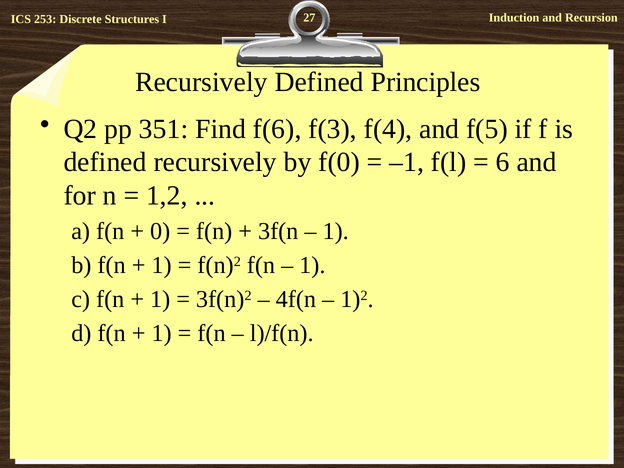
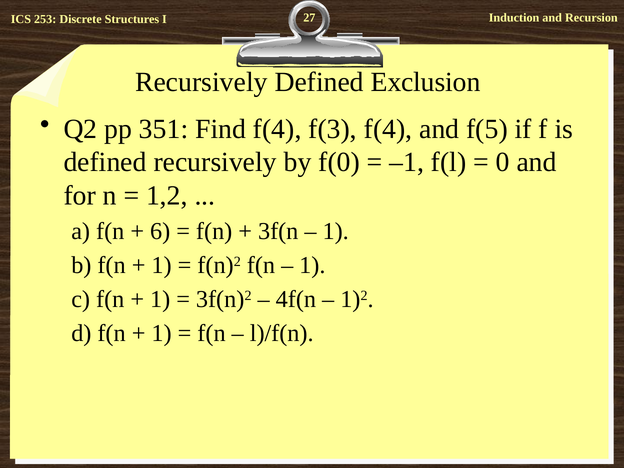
Principles: Principles -> Exclusion (426, 82)
Find f(6: f(6 -> f(4 (277, 129)
6: 6 -> 0 (503, 162)
0: 0 -> 6 (160, 231)
